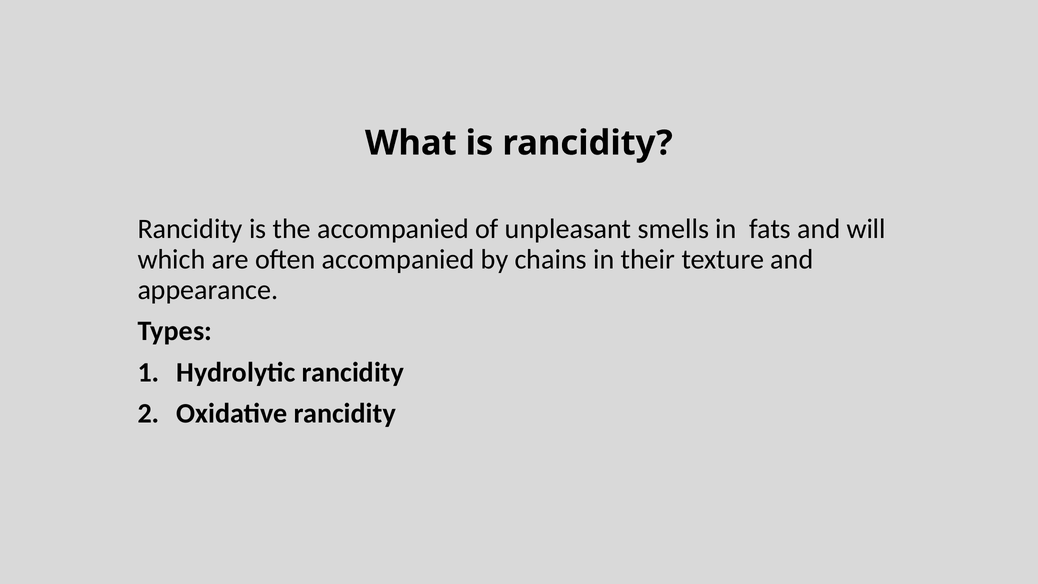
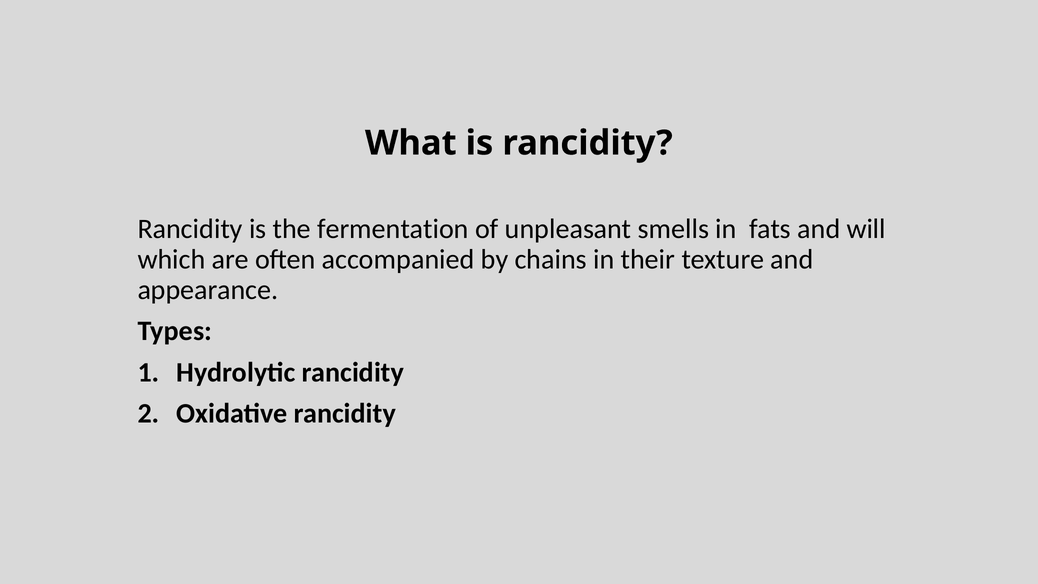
the accompanied: accompanied -> fermentation (393, 229)
